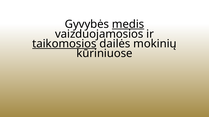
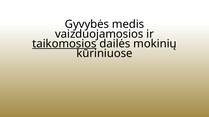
medis underline: present -> none (128, 24)
